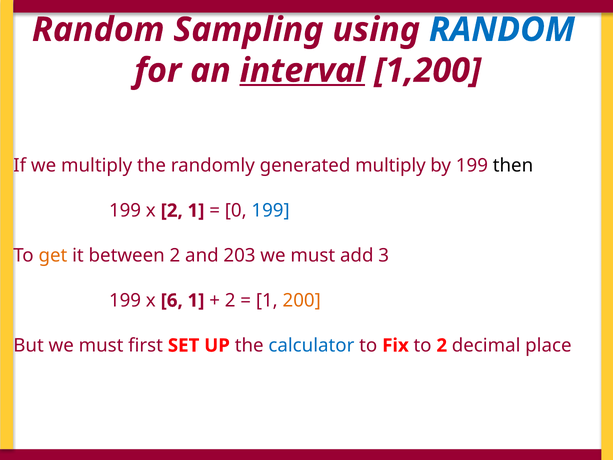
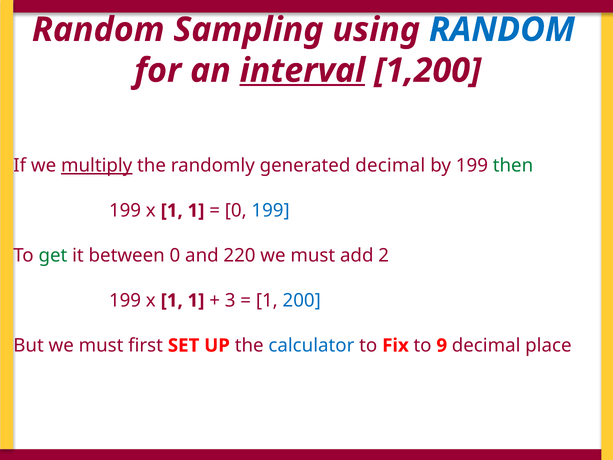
multiply underline: none -> present (97, 166)
generated multiply: multiply -> decimal (390, 166)
then colour: black -> green (513, 166)
2: 2 -> 1 (172, 211)
get colour: orange -> green (53, 255)
between 2: 2 -> 0 (175, 255)
203: 203 -> 220 (240, 255)
3: 3 -> 2 (384, 255)
6: 6 -> 1 (172, 300)
2: 2 -> 3 (230, 300)
200 colour: orange -> blue (302, 300)
to 2: 2 -> 9 (442, 345)
